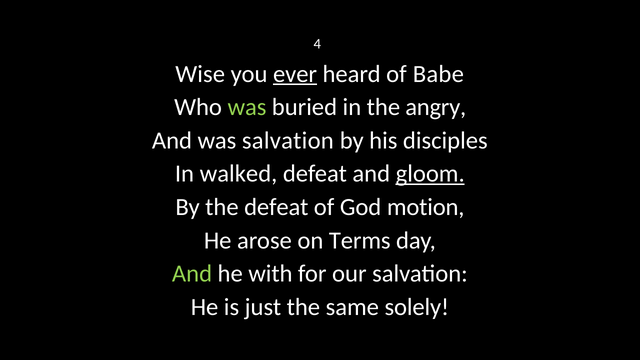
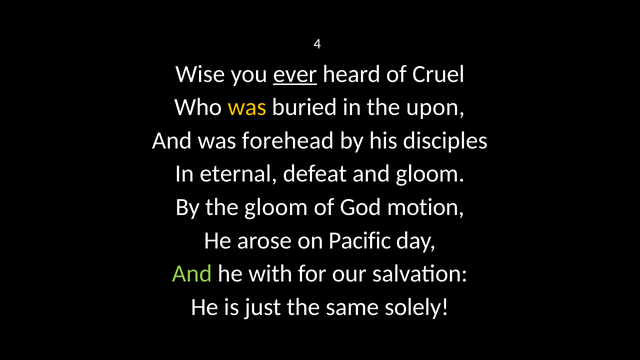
Babe: Babe -> Cruel (438, 74)
was colour: light green -> yellow (247, 107)
angry: angry -> upon (435, 107)
was salvation: salvation -> forehead (288, 140)
walked: walked -> eternal (239, 174)
gloom underline: present -> none (430, 174)
the defeat: defeat -> gloom (276, 207)
Terms: Terms -> Pacific (360, 240)
